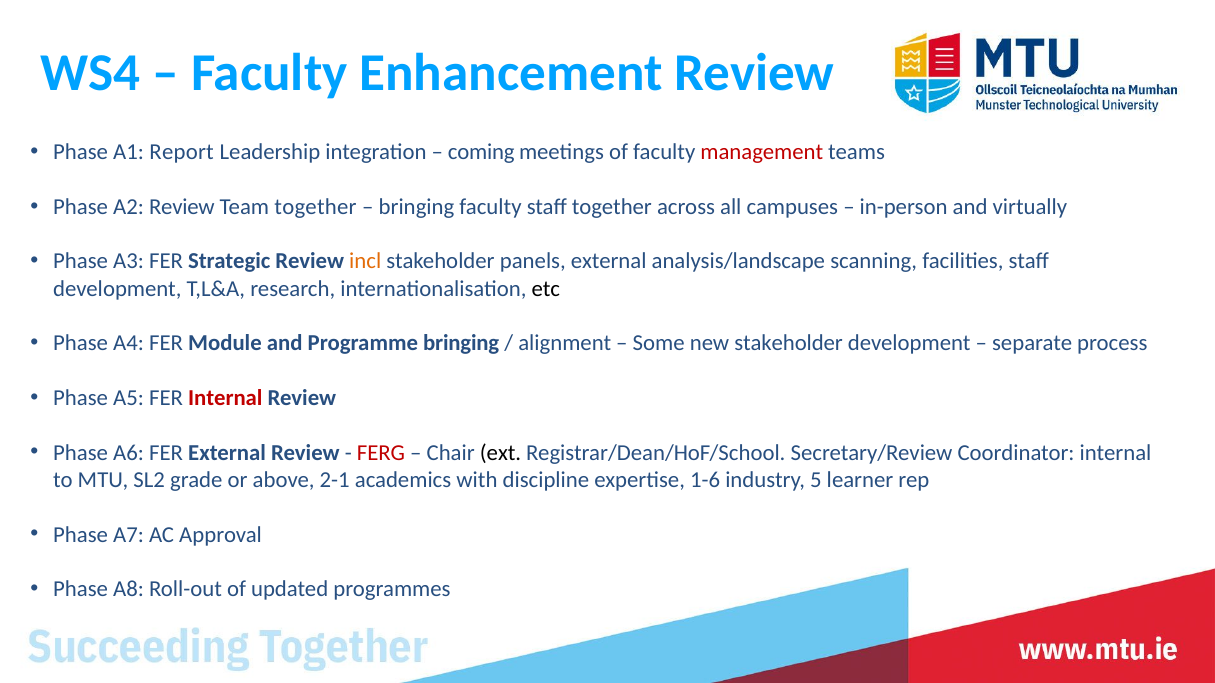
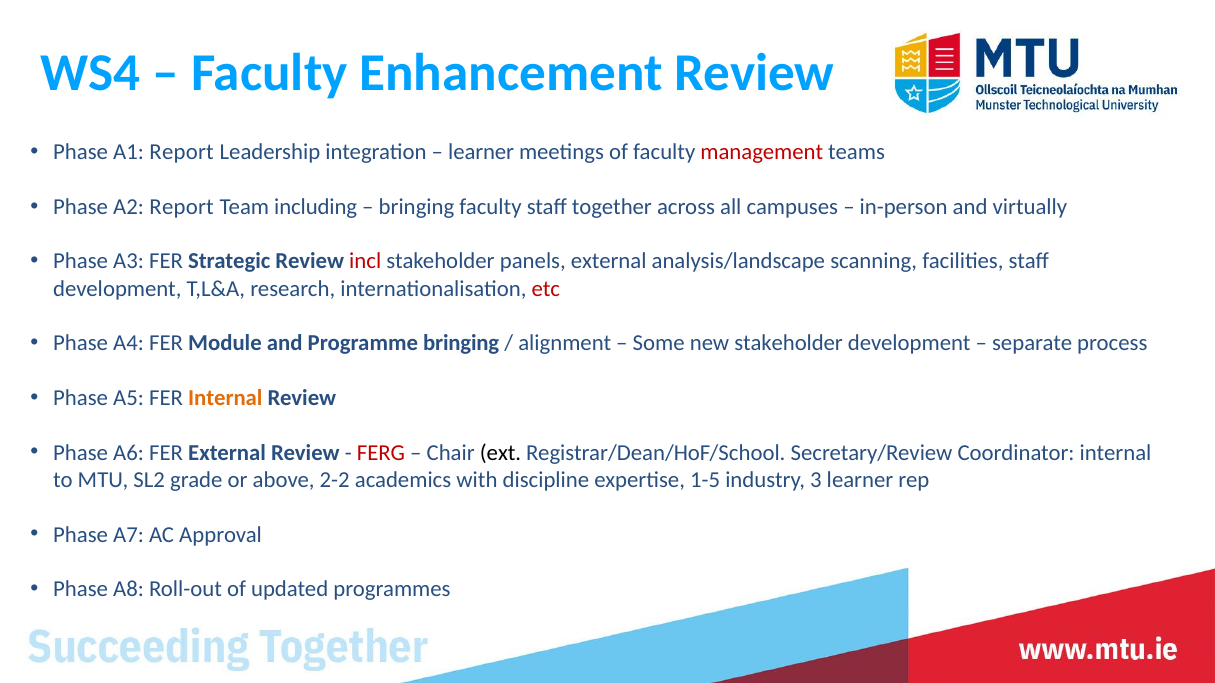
coming: coming -> learner (481, 152)
A2 Review: Review -> Report (182, 207)
Team together: together -> including (316, 207)
incl colour: orange -> red (365, 262)
etc colour: black -> red (546, 289)
Internal colour: red -> orange (225, 398)
2-1: 2-1 -> 2-2 (335, 480)
1-6: 1-6 -> 1-5 (705, 480)
5: 5 -> 3 (816, 480)
